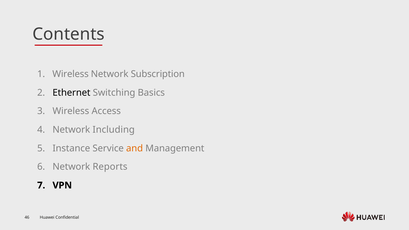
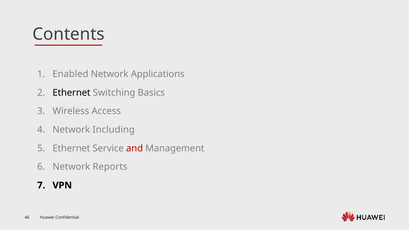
Wireless: Wireless -> Enabled (70, 74)
Subscription: Subscription -> Applications (158, 74)
Instance: Instance -> Ethernet (71, 148)
and colour: orange -> red (135, 148)
